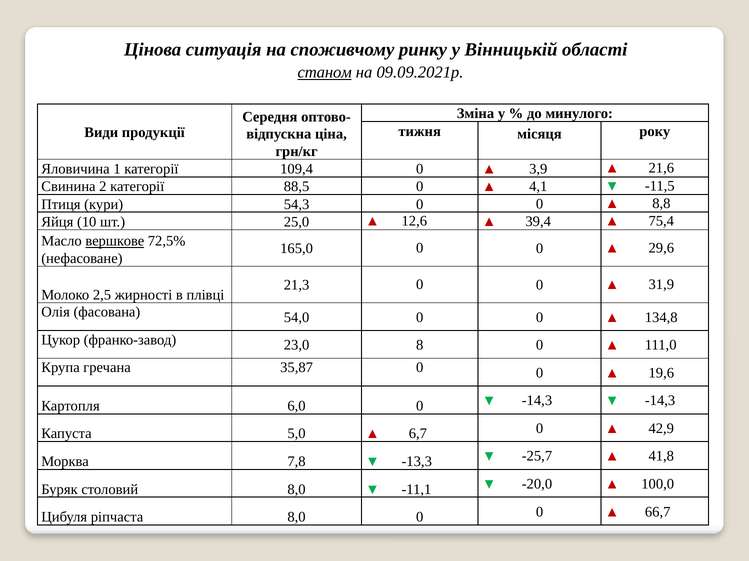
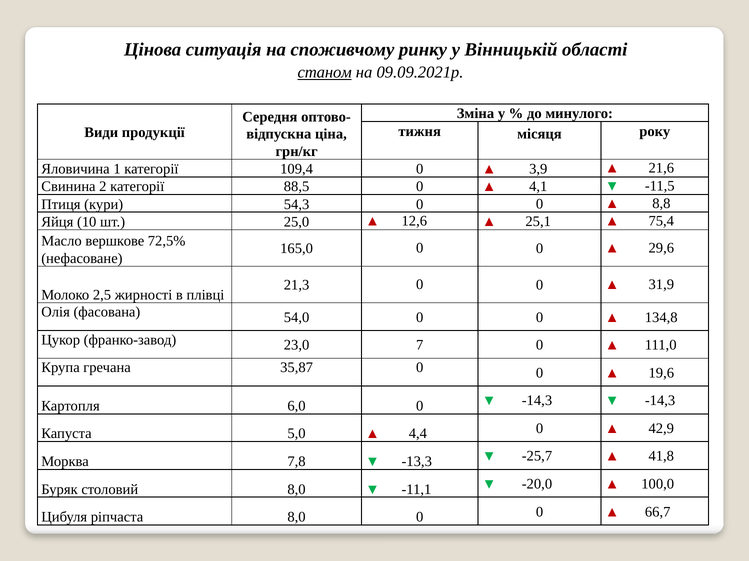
39,4: 39,4 -> 25,1 (538, 222)
вершкове underline: present -> none (115, 241)
8: 8 -> 7 (420, 346)
6,7: 6,7 -> 4,4 (418, 434)
